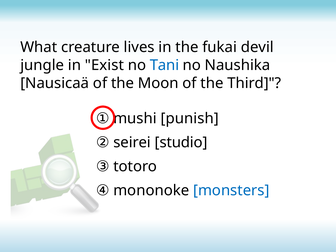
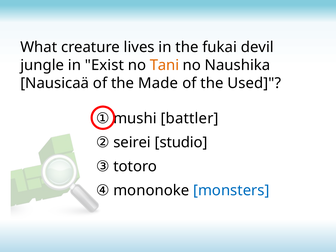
Tani colour: blue -> orange (164, 65)
Moon: Moon -> Made (158, 83)
Third: Third -> Used (254, 83)
punish: punish -> battler (190, 119)
